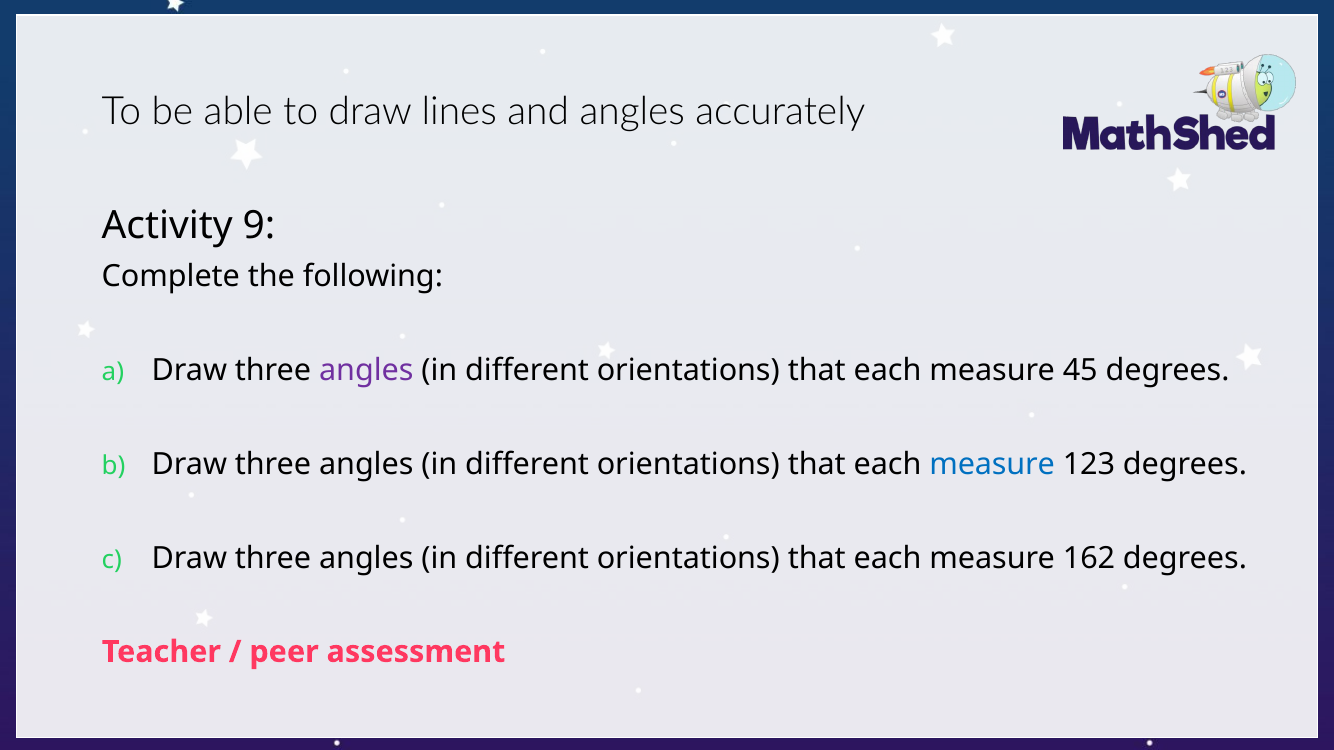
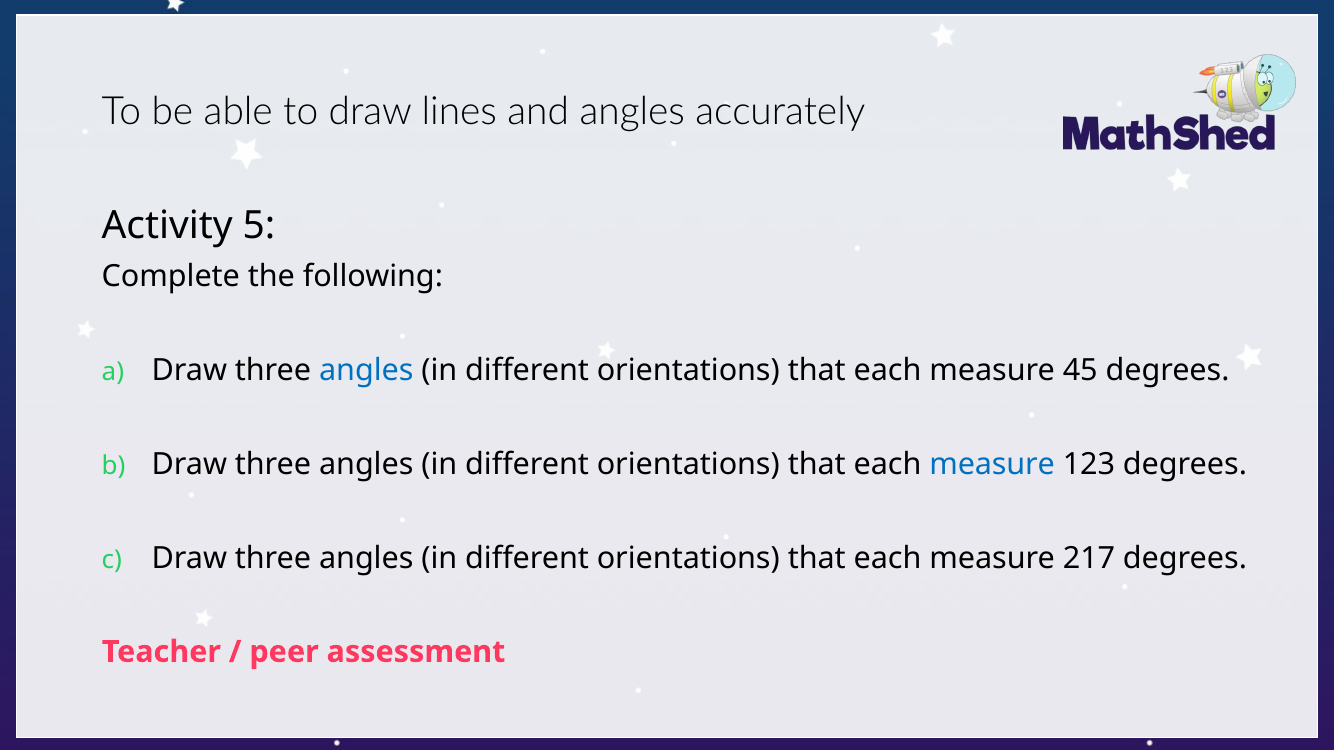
9: 9 -> 5 (259, 226)
angles colour: purple -> blue (366, 371)
162: 162 -> 217 (1089, 558)
